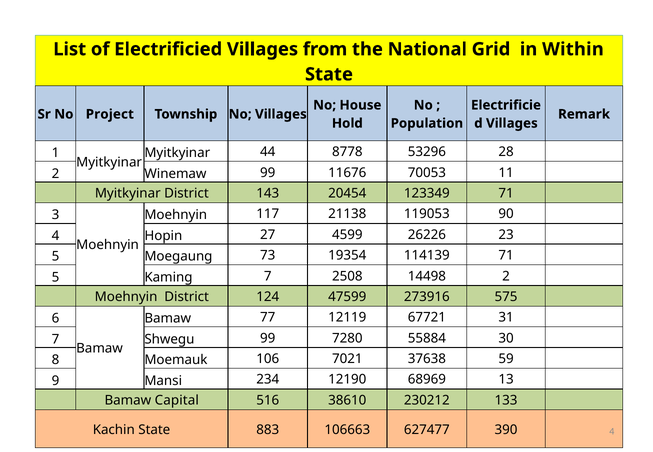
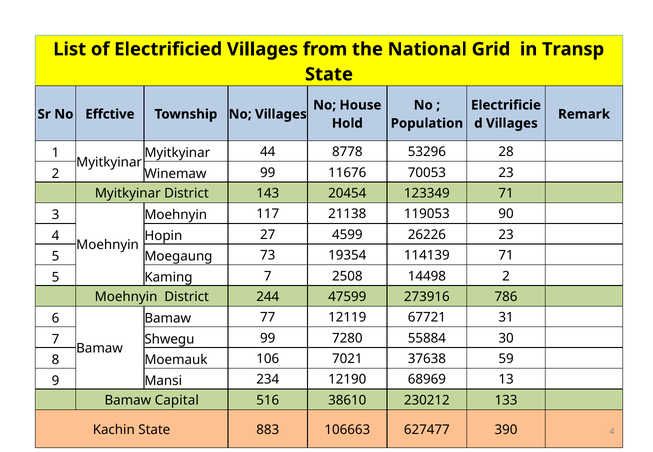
Within: Within -> Transp (573, 49)
Project: Project -> Effctive (110, 114)
70053 11: 11 -> 23 (506, 173)
124: 124 -> 244 (268, 297)
575: 575 -> 786 (506, 297)
